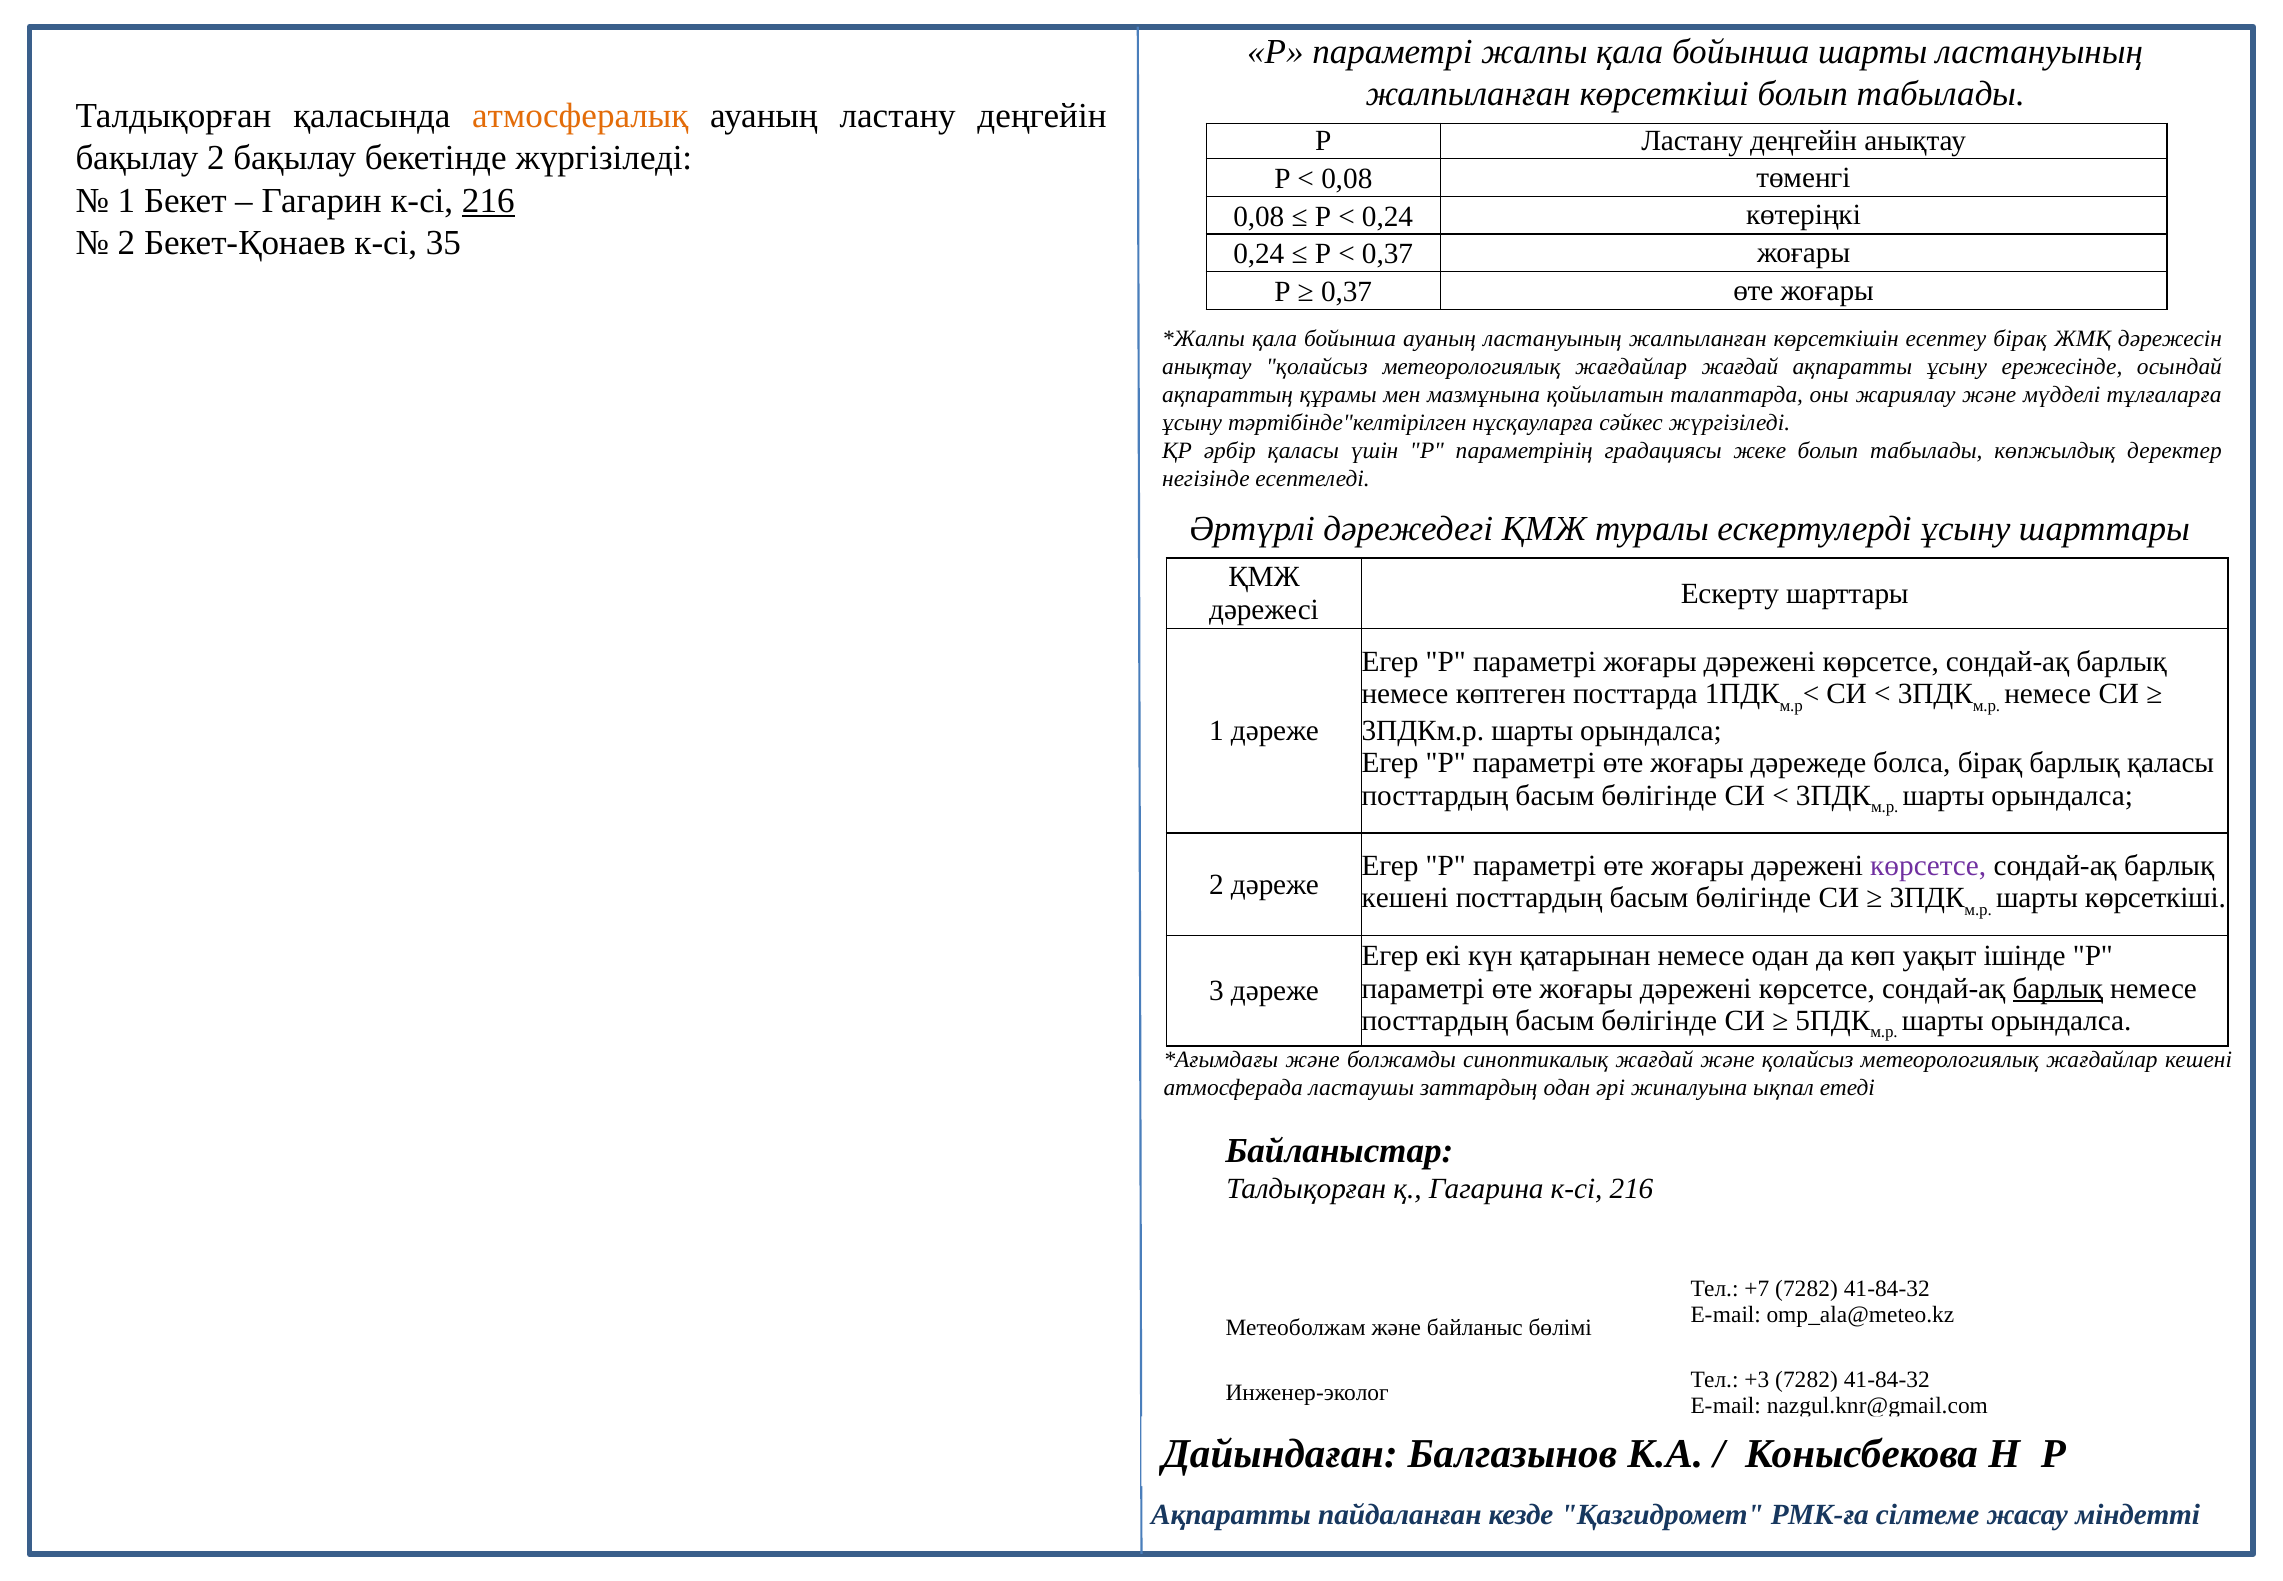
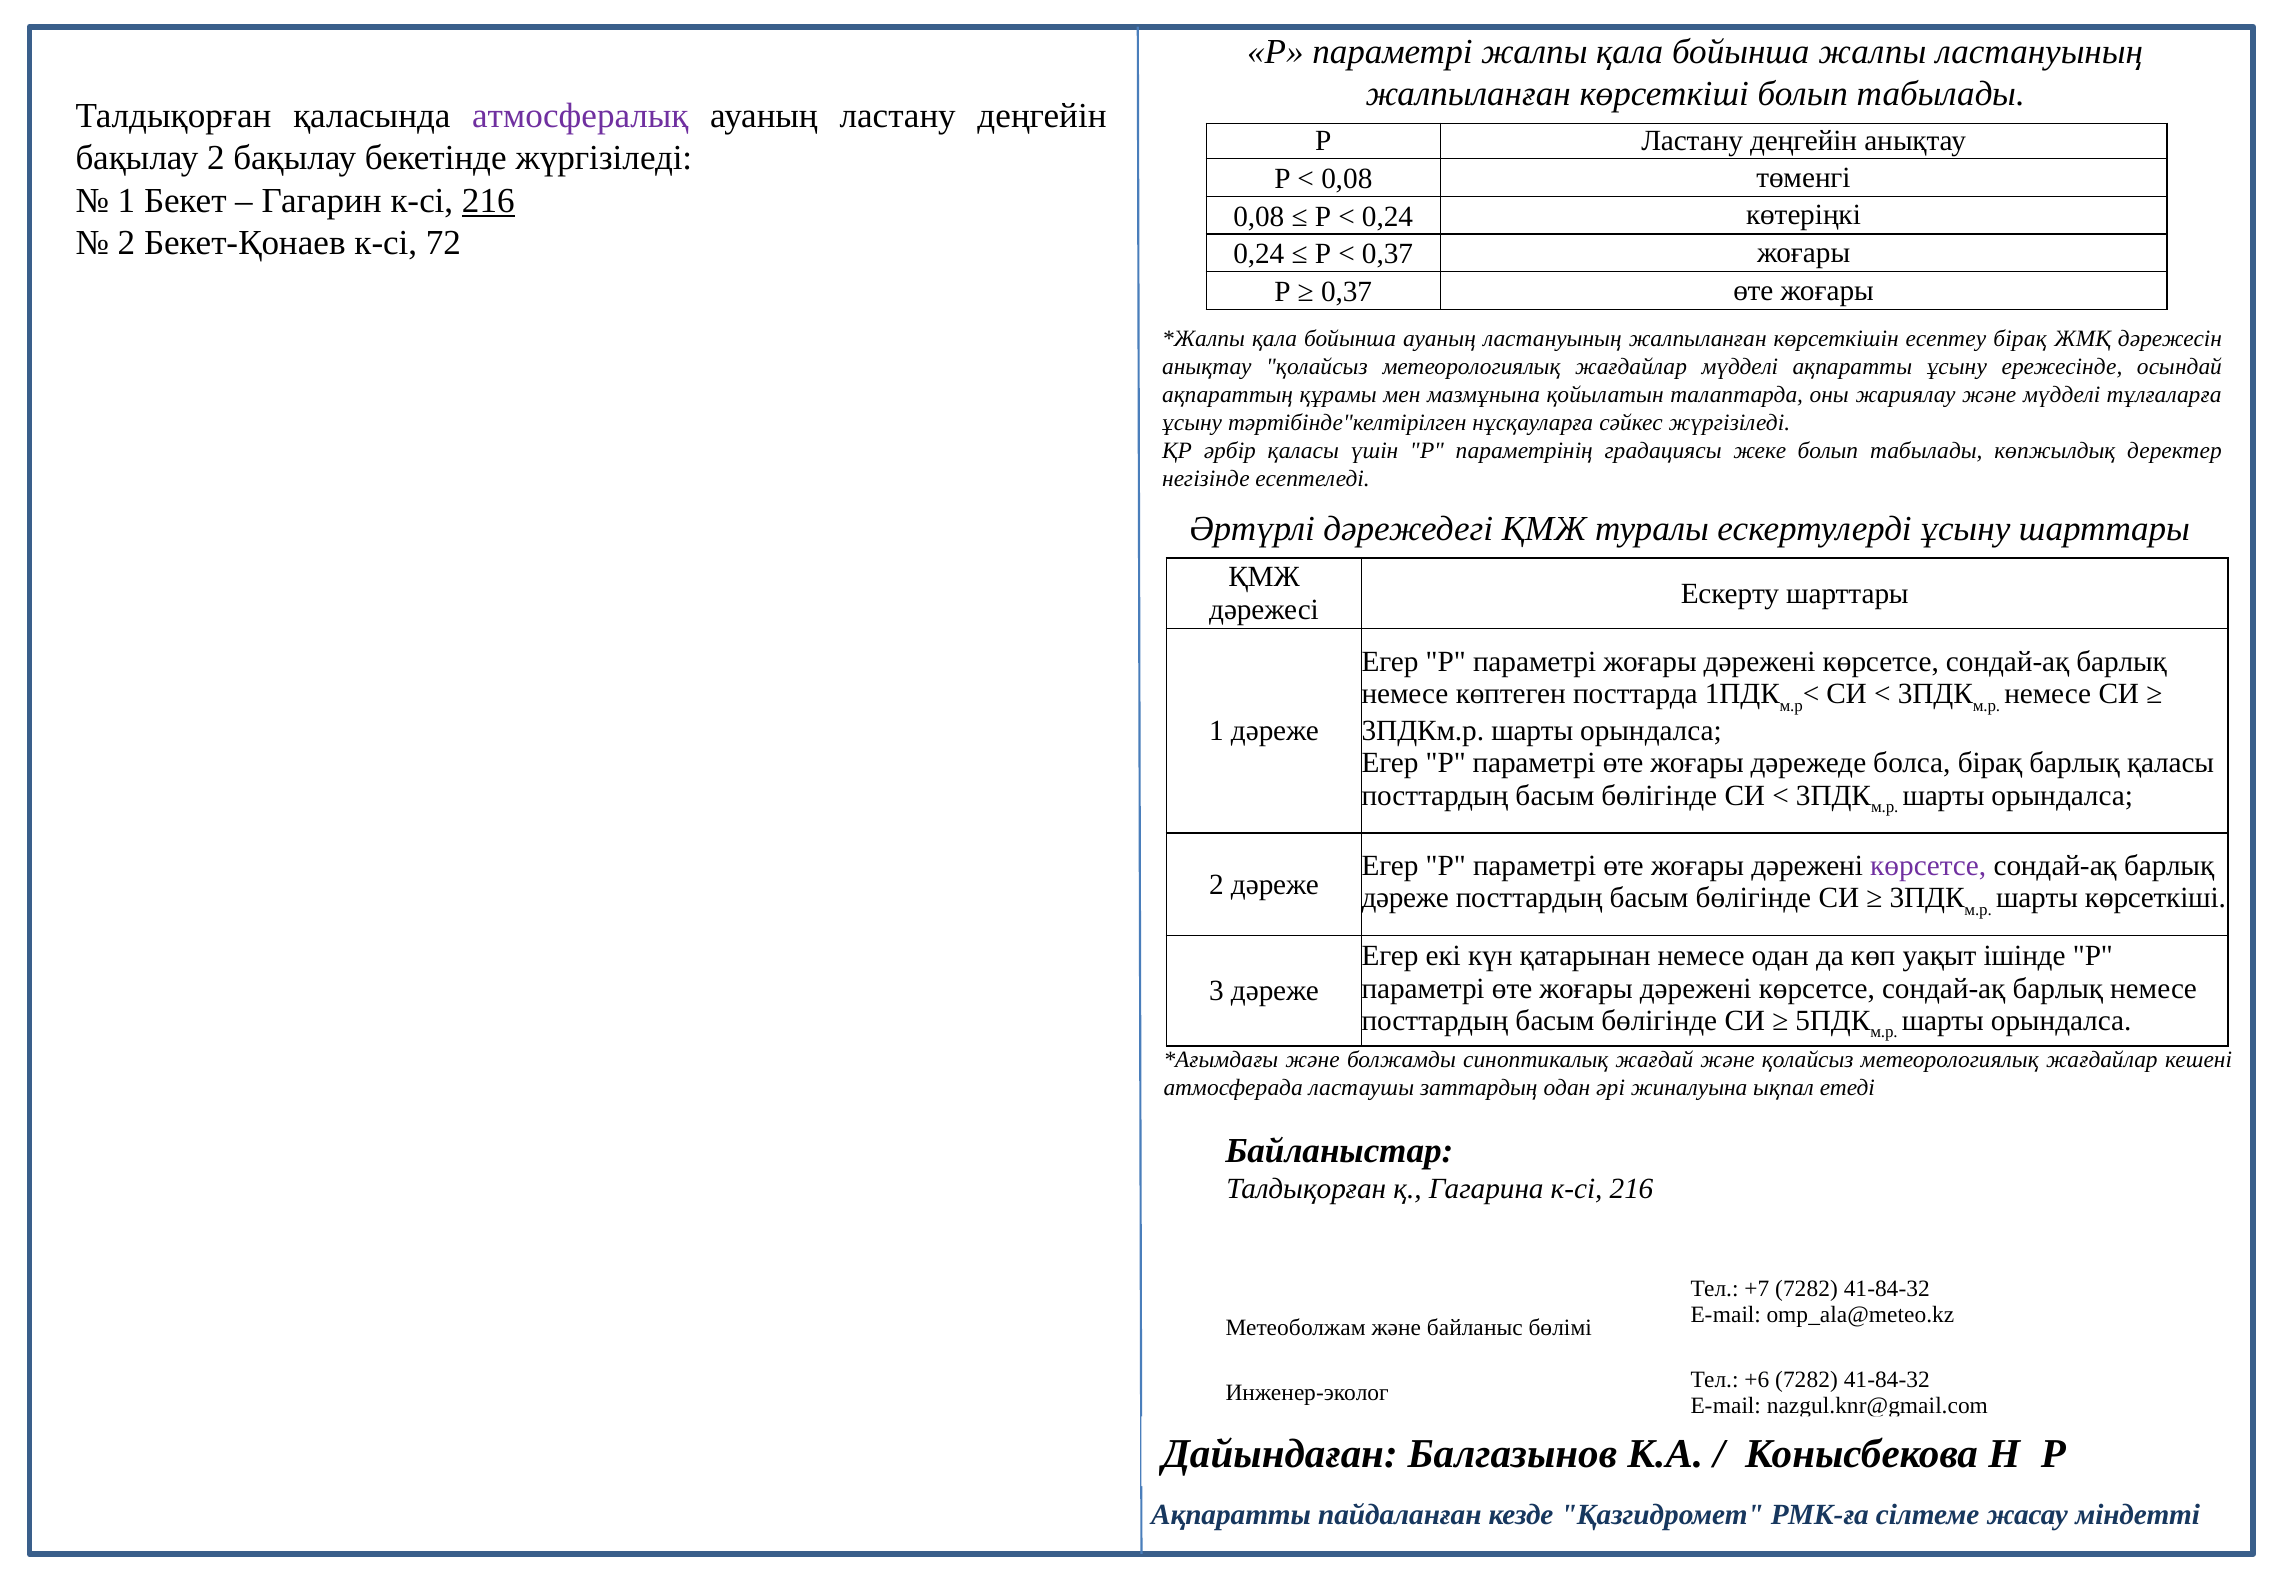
бойынша шарты: шарты -> жалпы (1872, 52)
атмосфералық colour: orange -> purple (580, 116)
35: 35 -> 72 (443, 243)
жағдайлар жағдай: жағдай -> мүдделі (1740, 367)
кешені: кешені -> дәреже (1405, 898)
барлық underline: present -> none (2058, 988)
+3: +3 -> +6 (1757, 1380)
